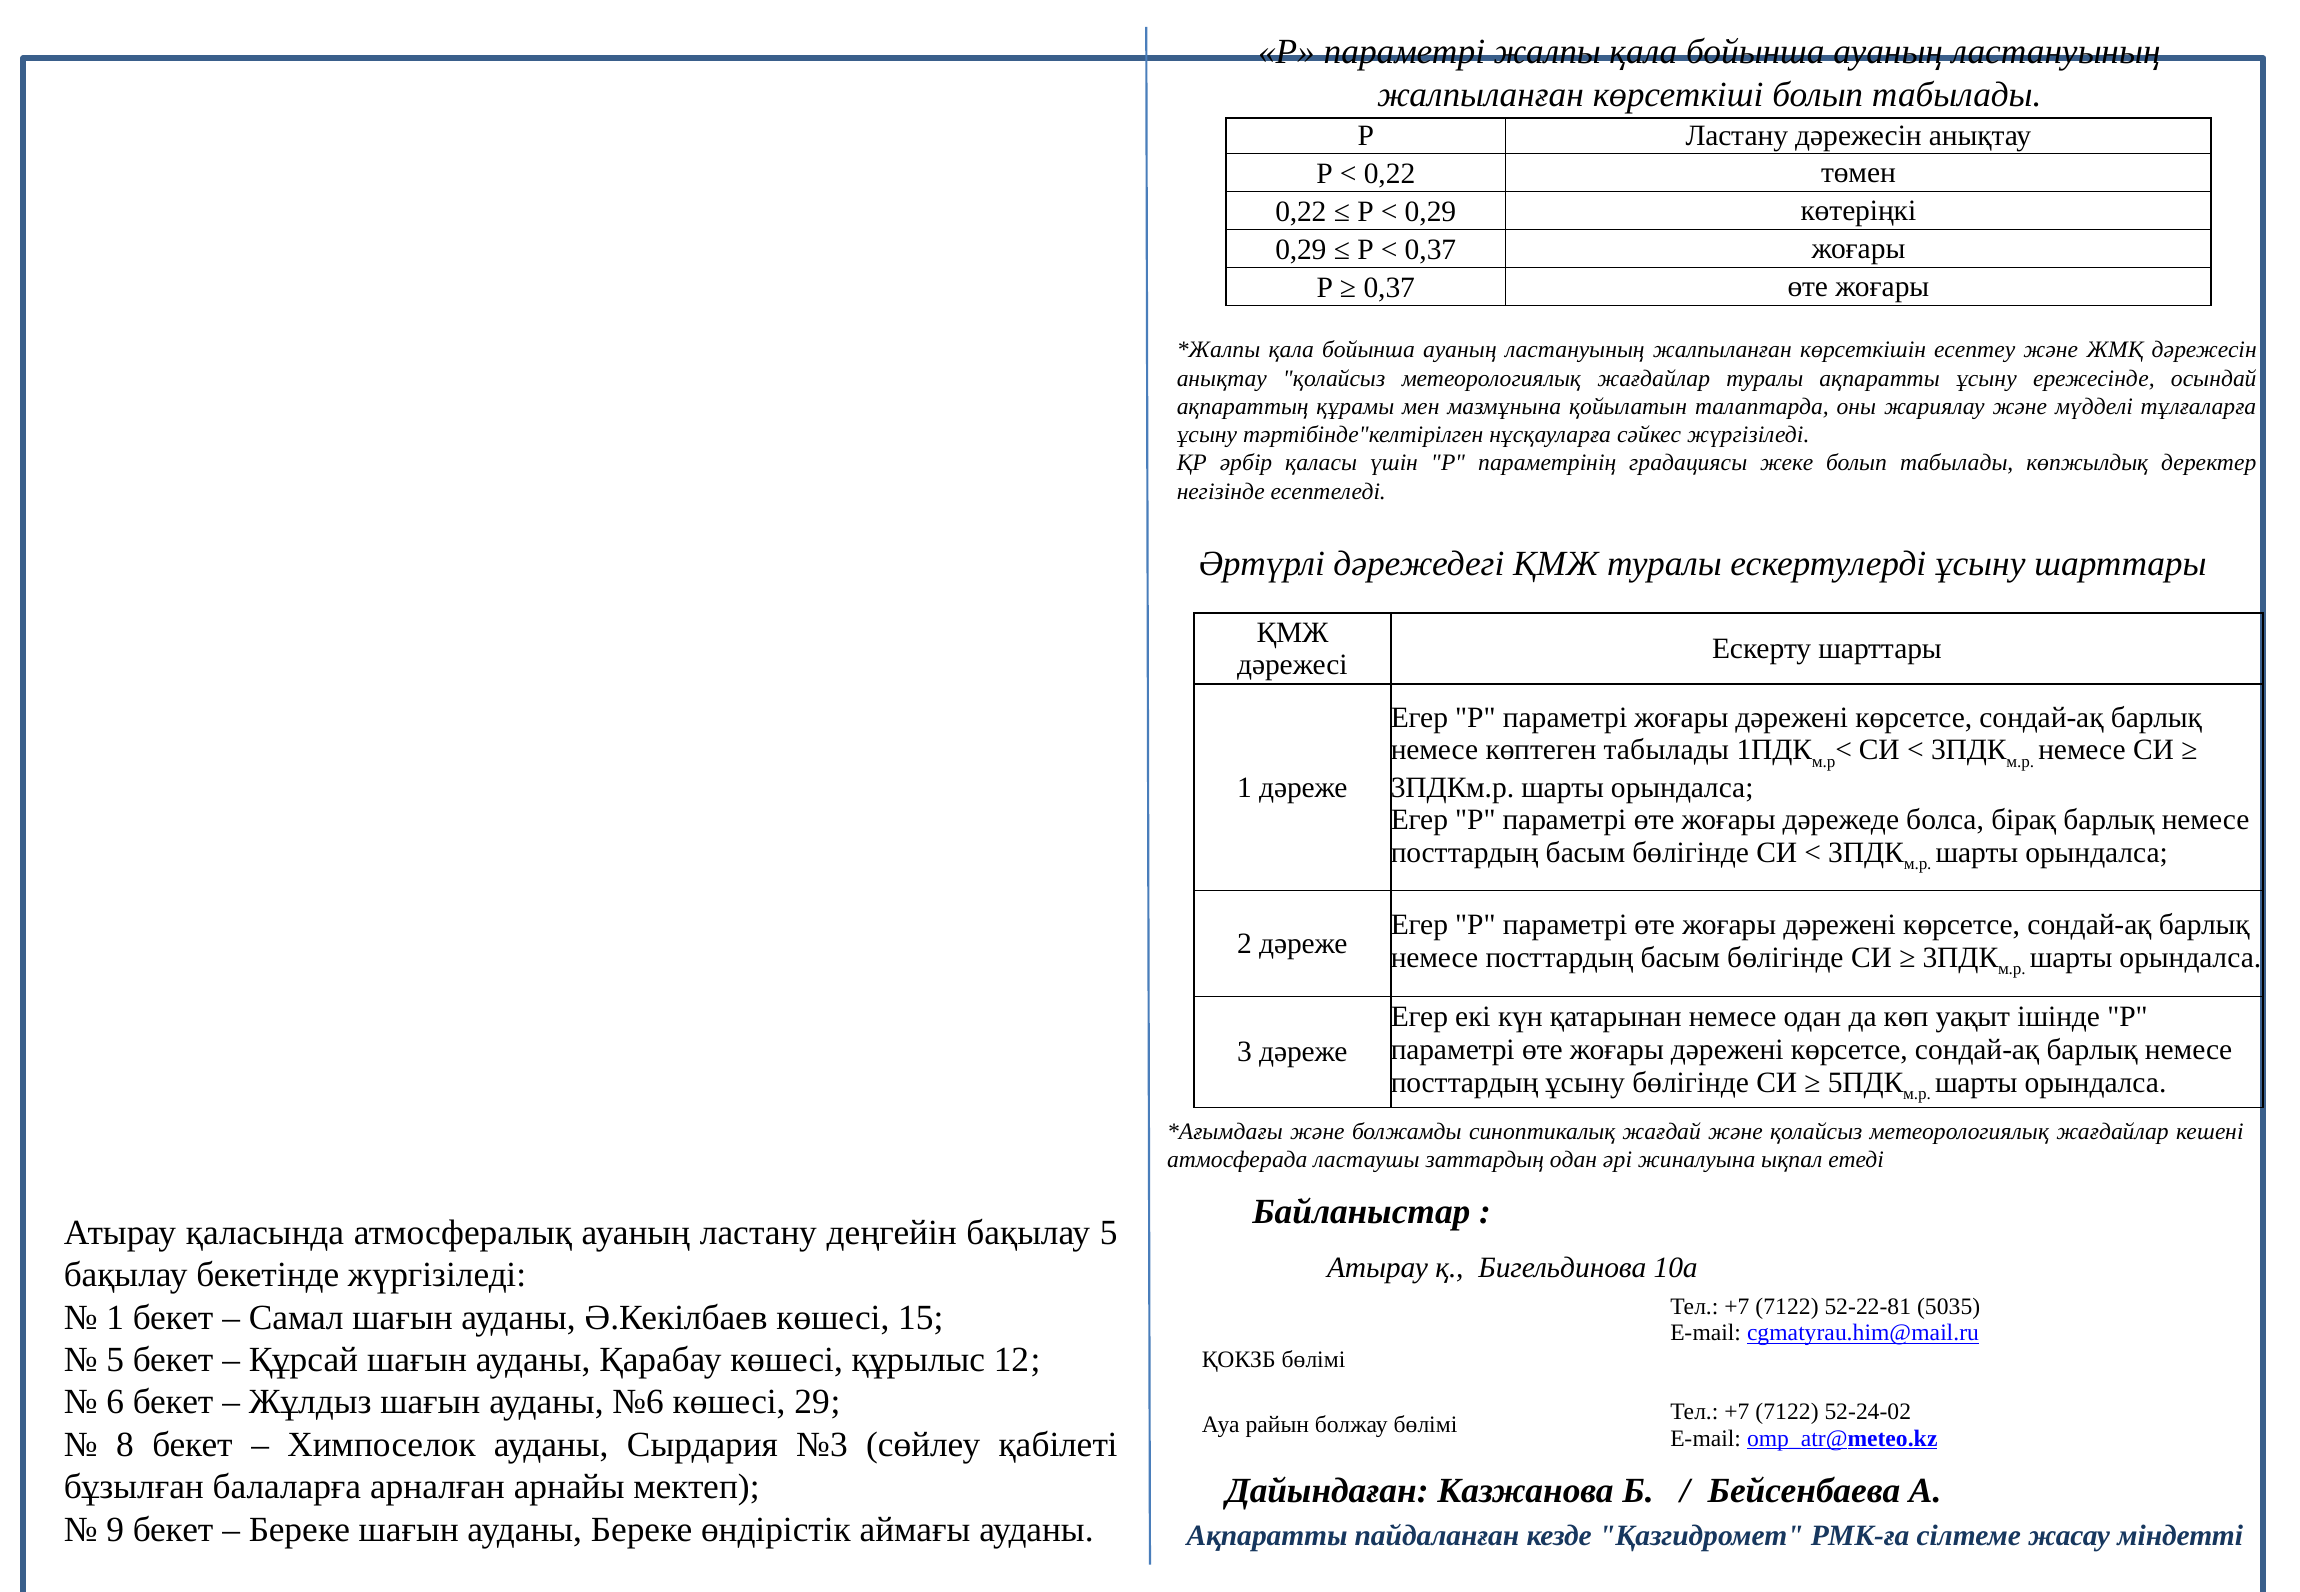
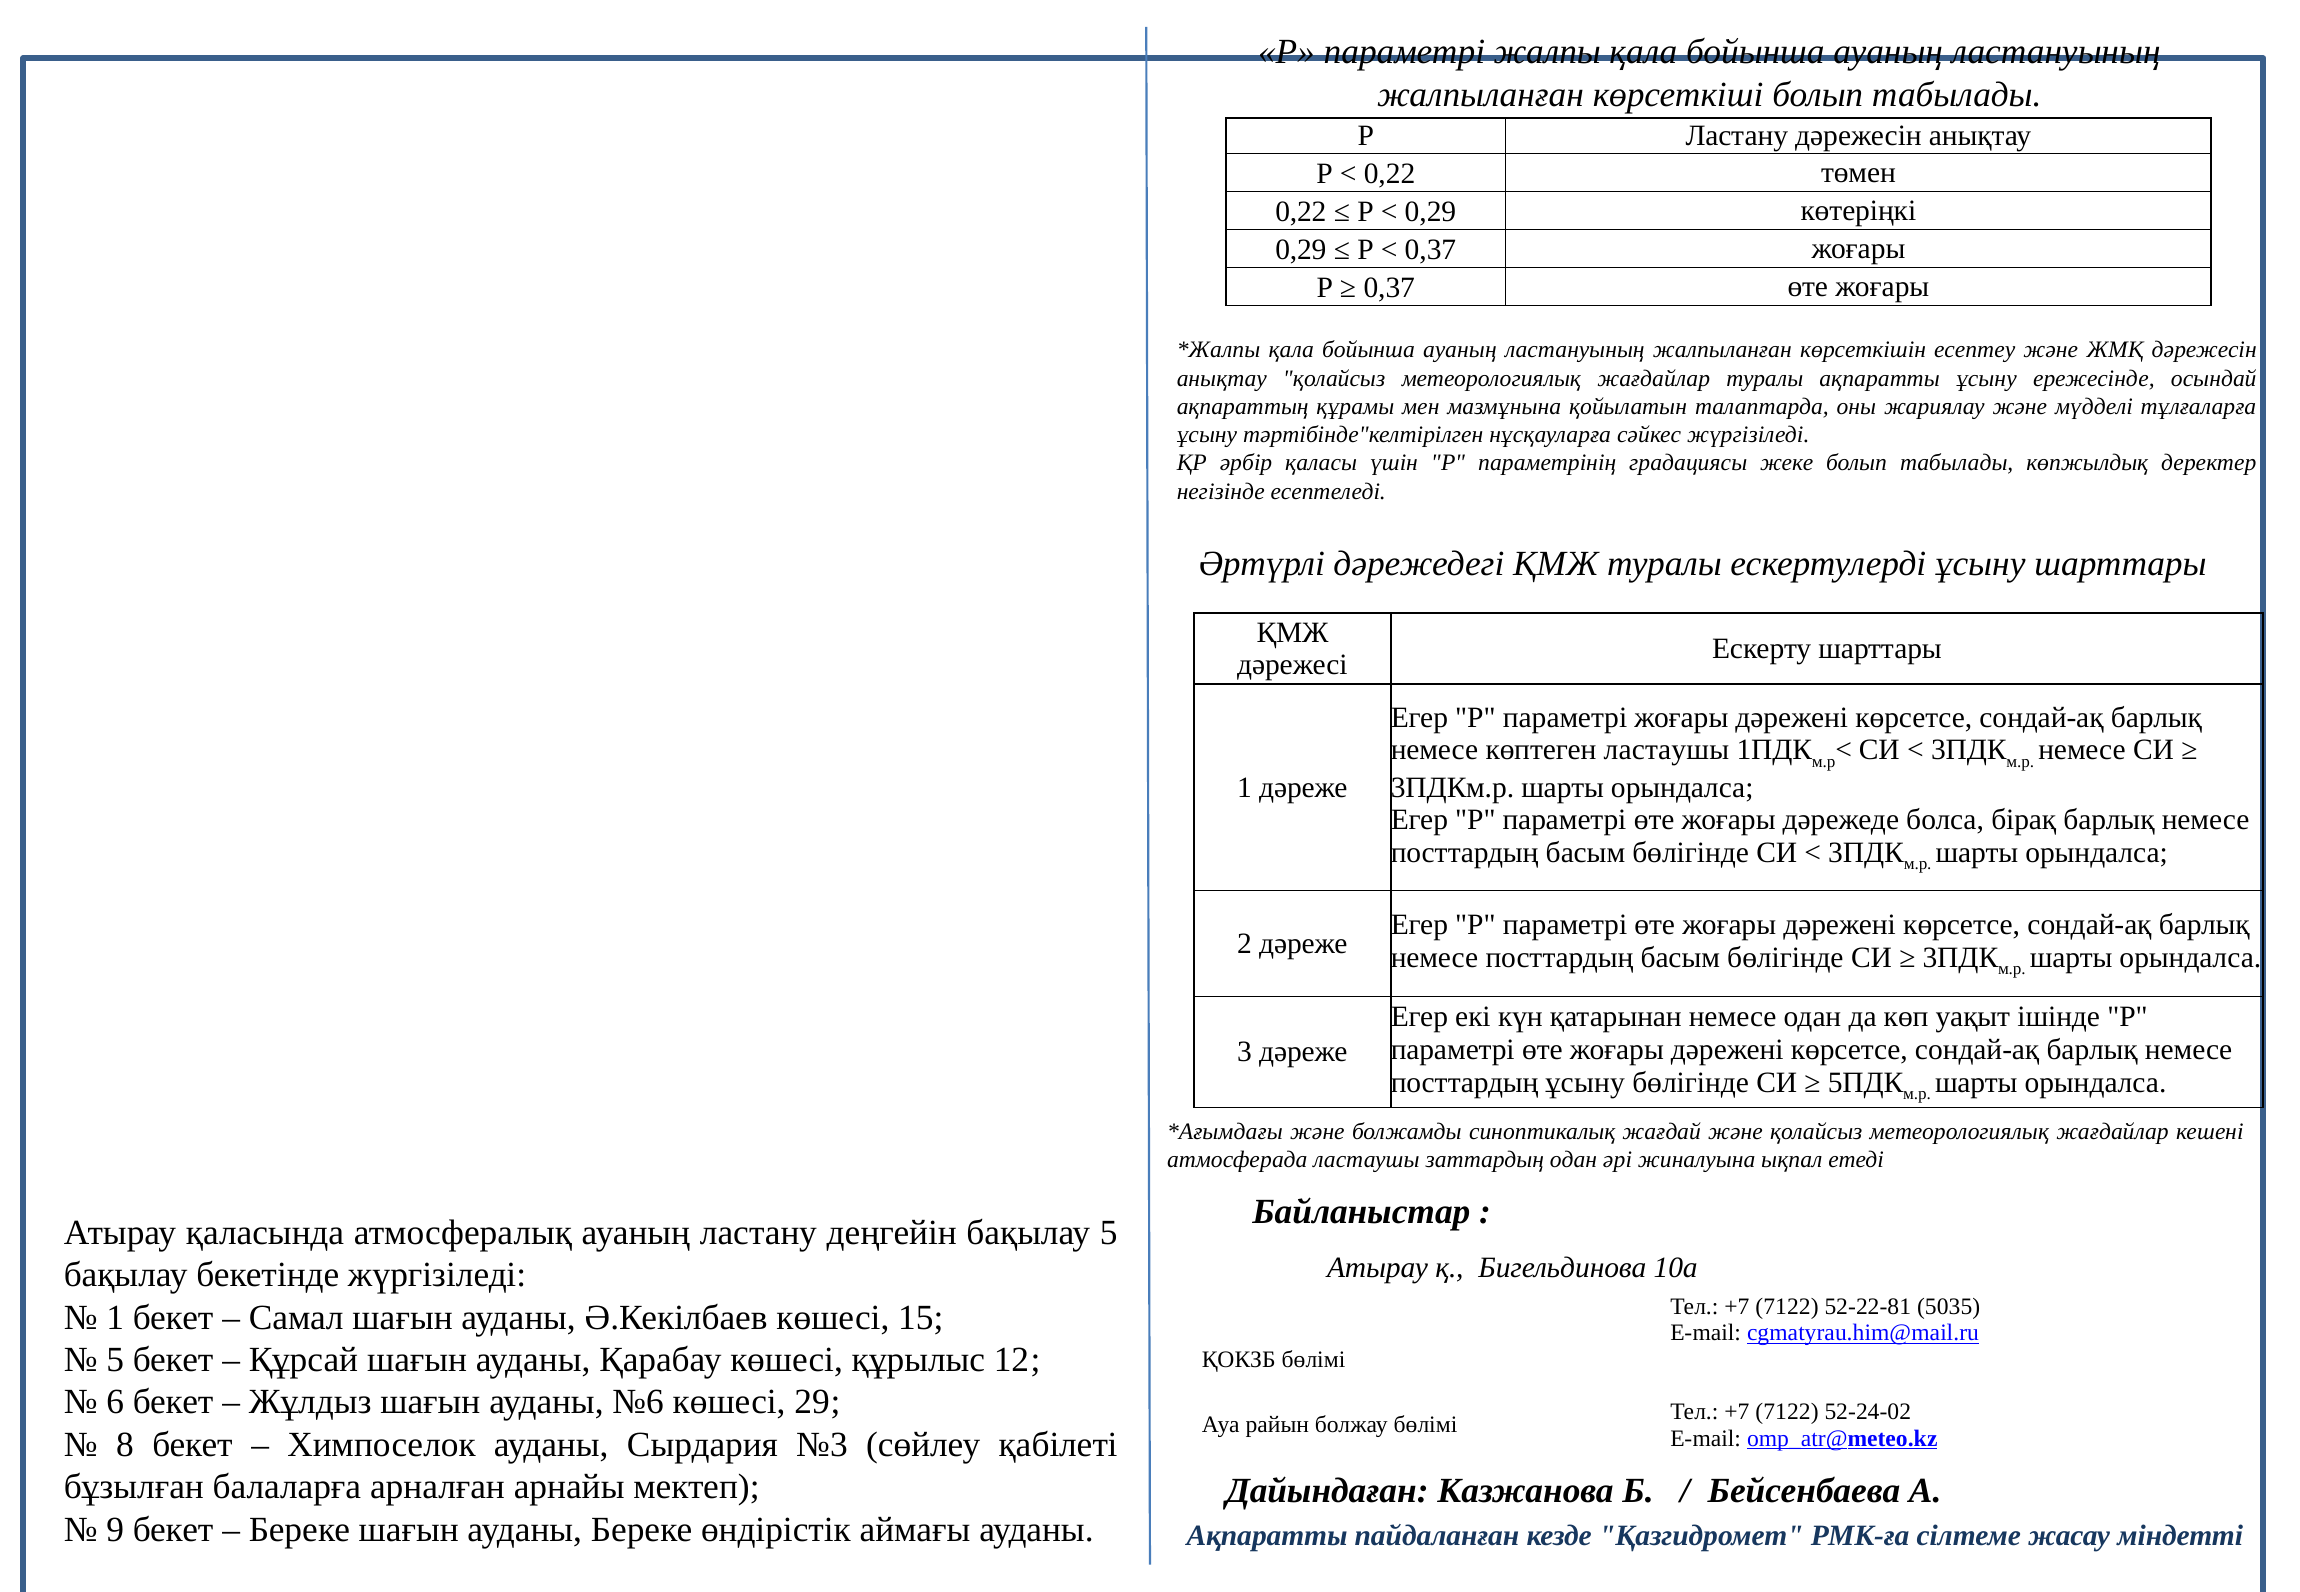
көптеген табылады: табылады -> ластаушы (1666, 750)
